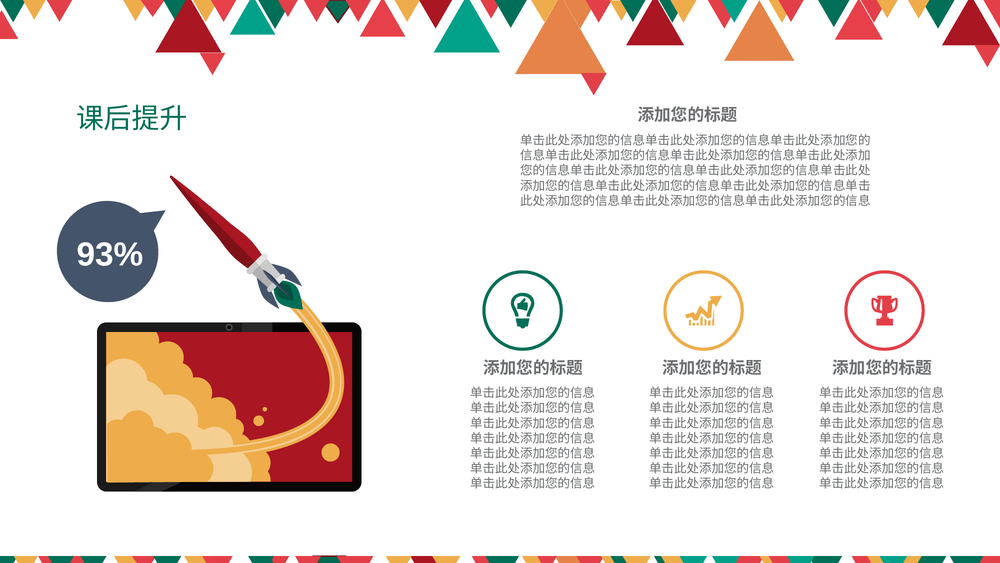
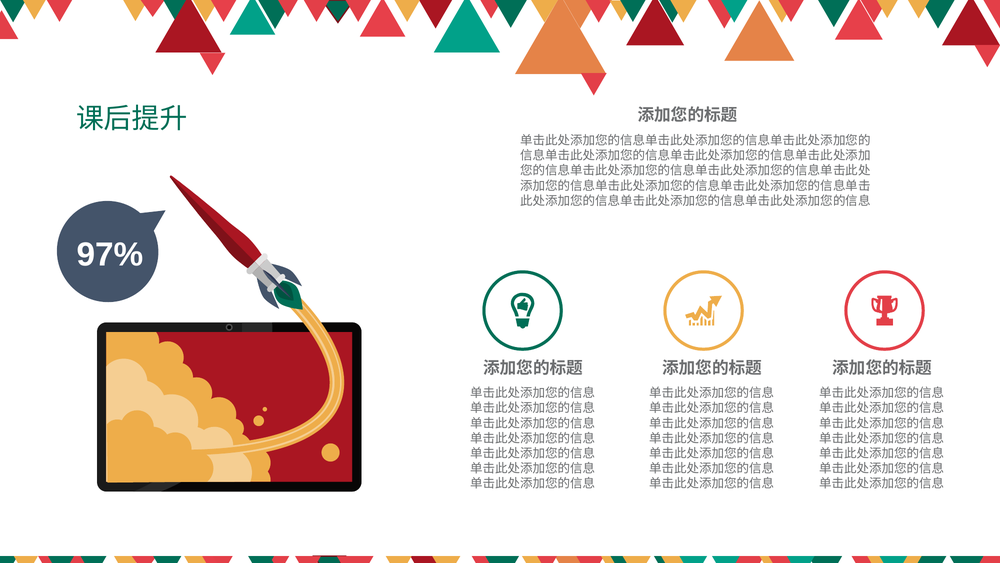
93%: 93% -> 97% (110, 255)
